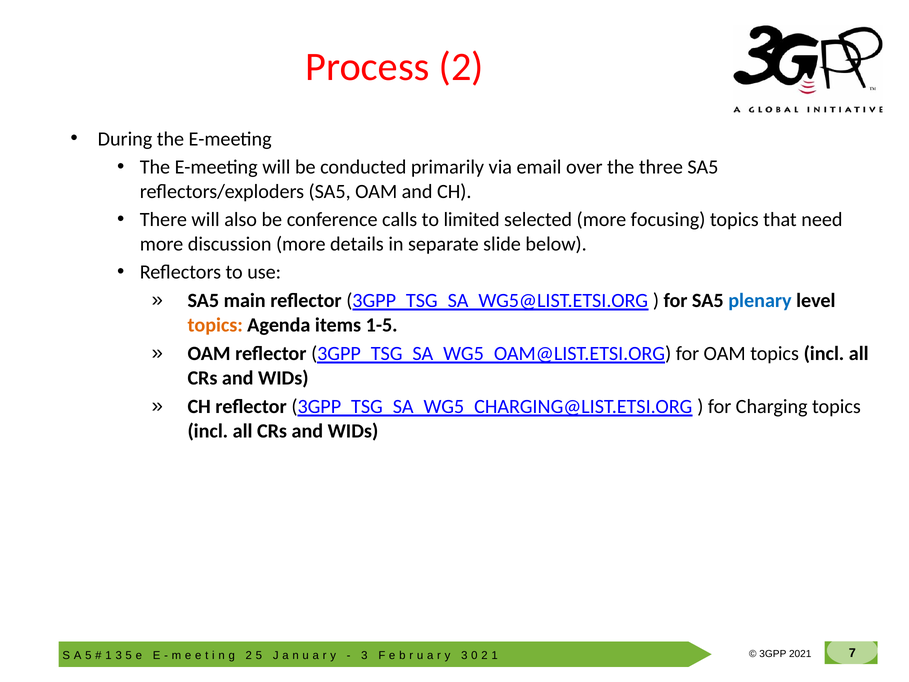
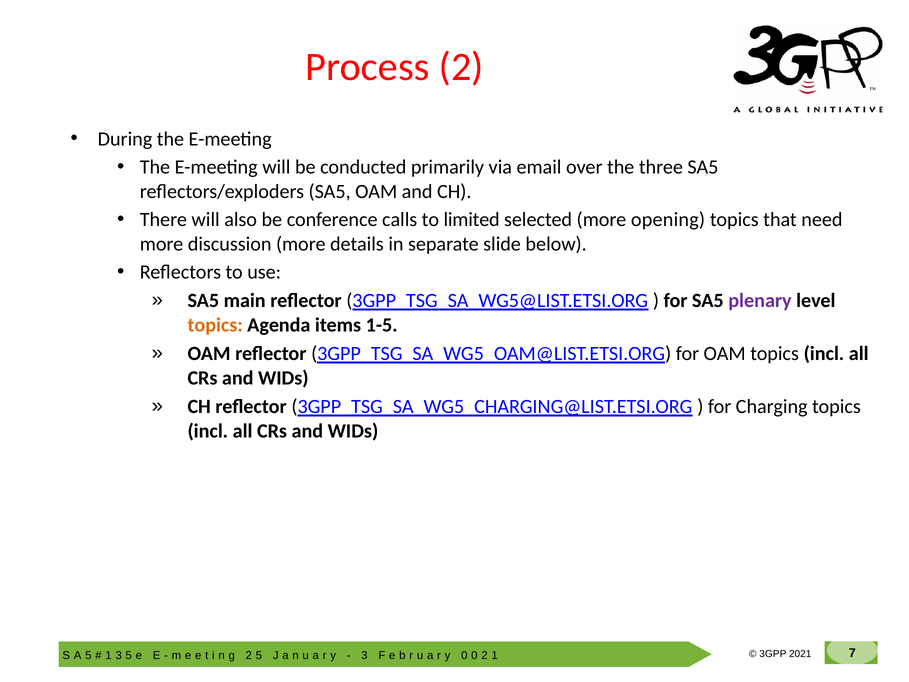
focusing: focusing -> opening (668, 220)
plenary colour: blue -> purple (760, 300)
3: 3 -> 0 (464, 655)
